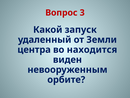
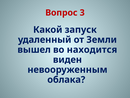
центра: центра -> вышел (34, 49)
орбите: орбите -> облака (66, 79)
